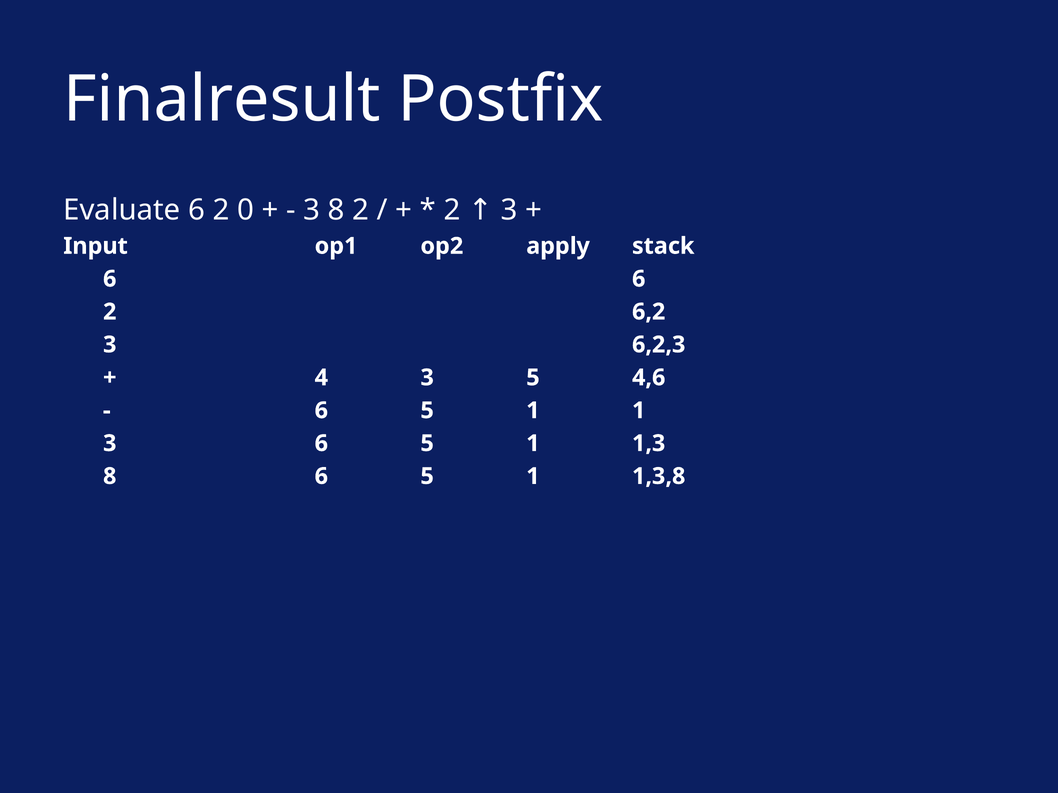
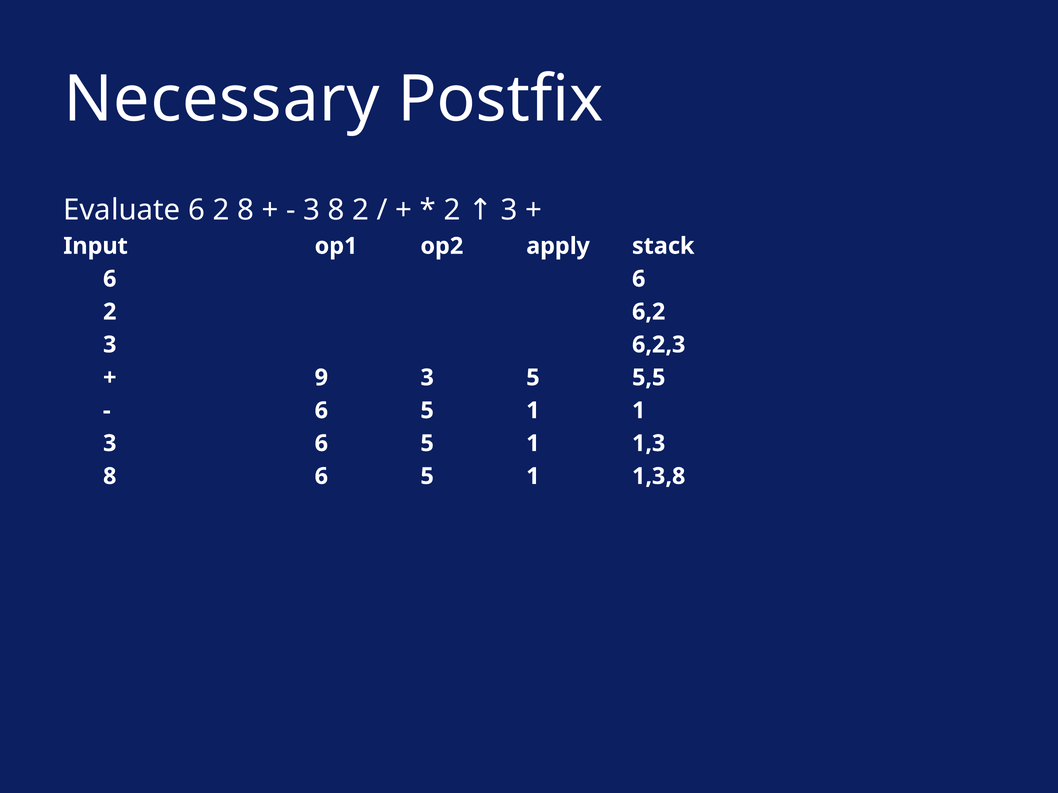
Finalresult: Finalresult -> Necessary (222, 100)
2 0: 0 -> 8 (246, 210)
4: 4 -> 9 (321, 378)
4,6: 4,6 -> 5,5 (649, 378)
